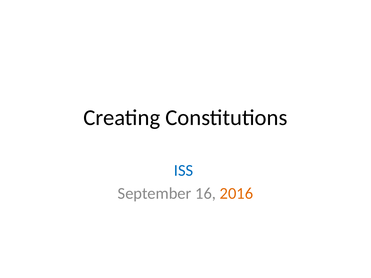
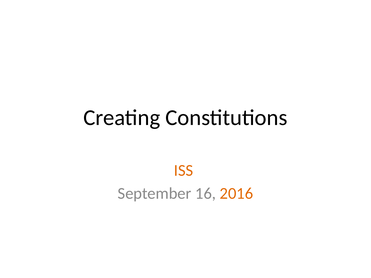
ISS colour: blue -> orange (184, 171)
